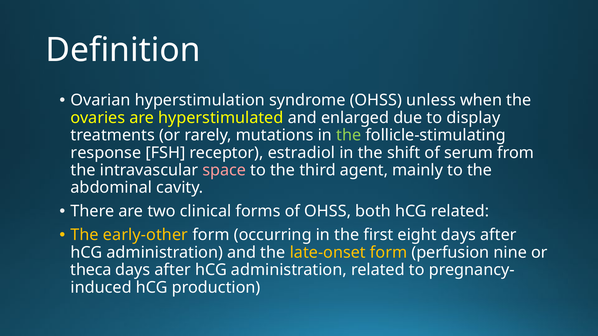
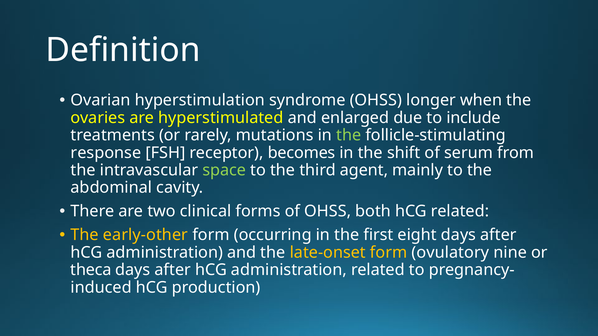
unless: unless -> longer (431, 100)
display: display -> include (474, 118)
estradiol: estradiol -> becomes (302, 153)
space colour: pink -> light green (224, 170)
perfusion: perfusion -> ovulatory (450, 253)
